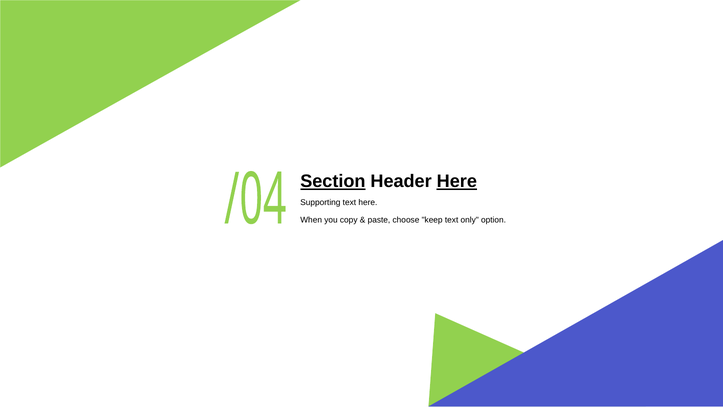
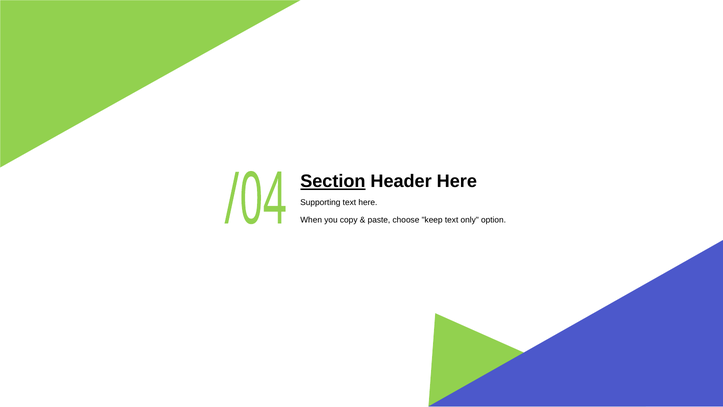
Here underline: present -> none (457, 181)
